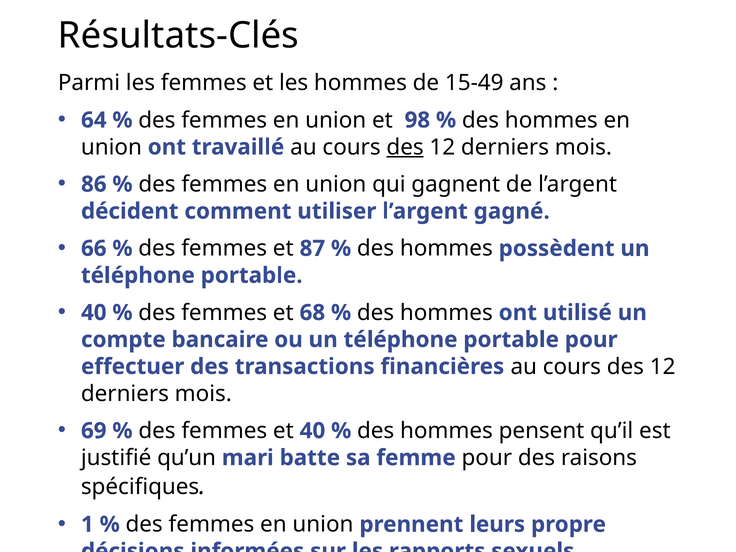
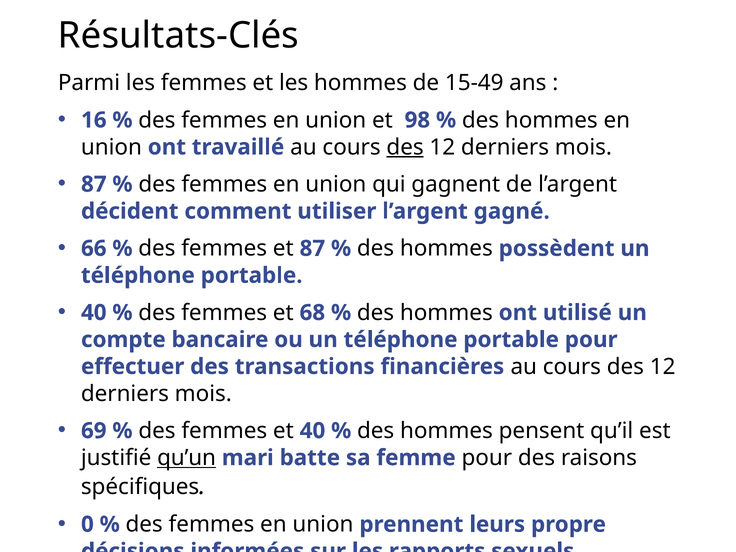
64: 64 -> 16 (94, 120)
86: 86 -> 87 (94, 184)
qu’un underline: none -> present (187, 458)
1: 1 -> 0 (87, 524)
